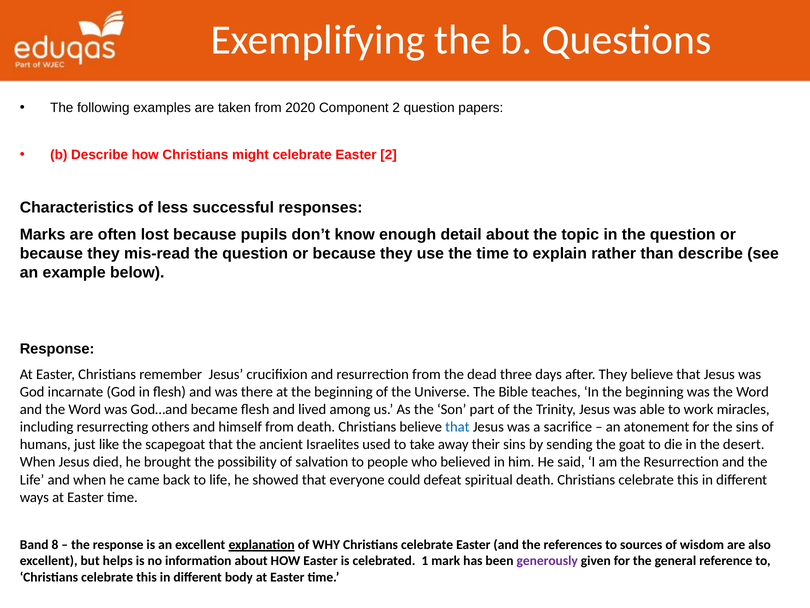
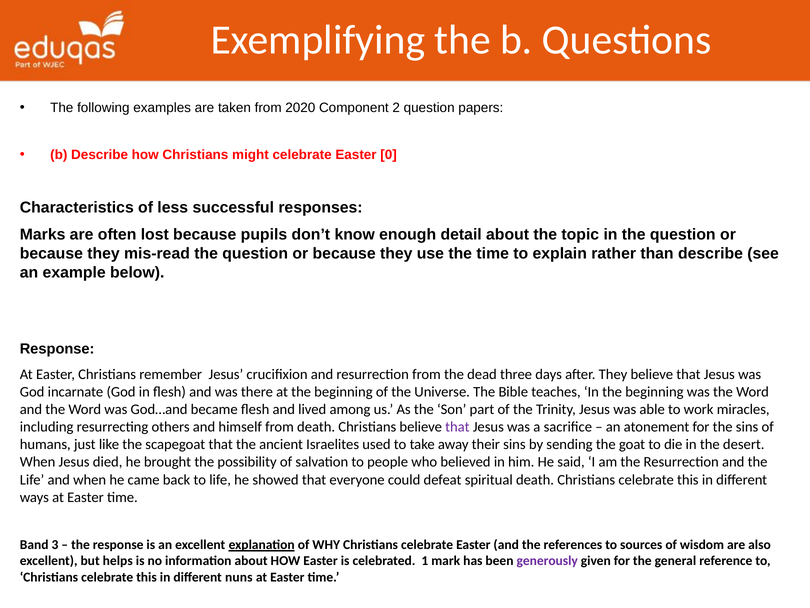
Easter 2: 2 -> 0 (389, 155)
that colour: blue -> purple (457, 427)
8: 8 -> 3 (55, 544)
body: body -> nuns (239, 577)
